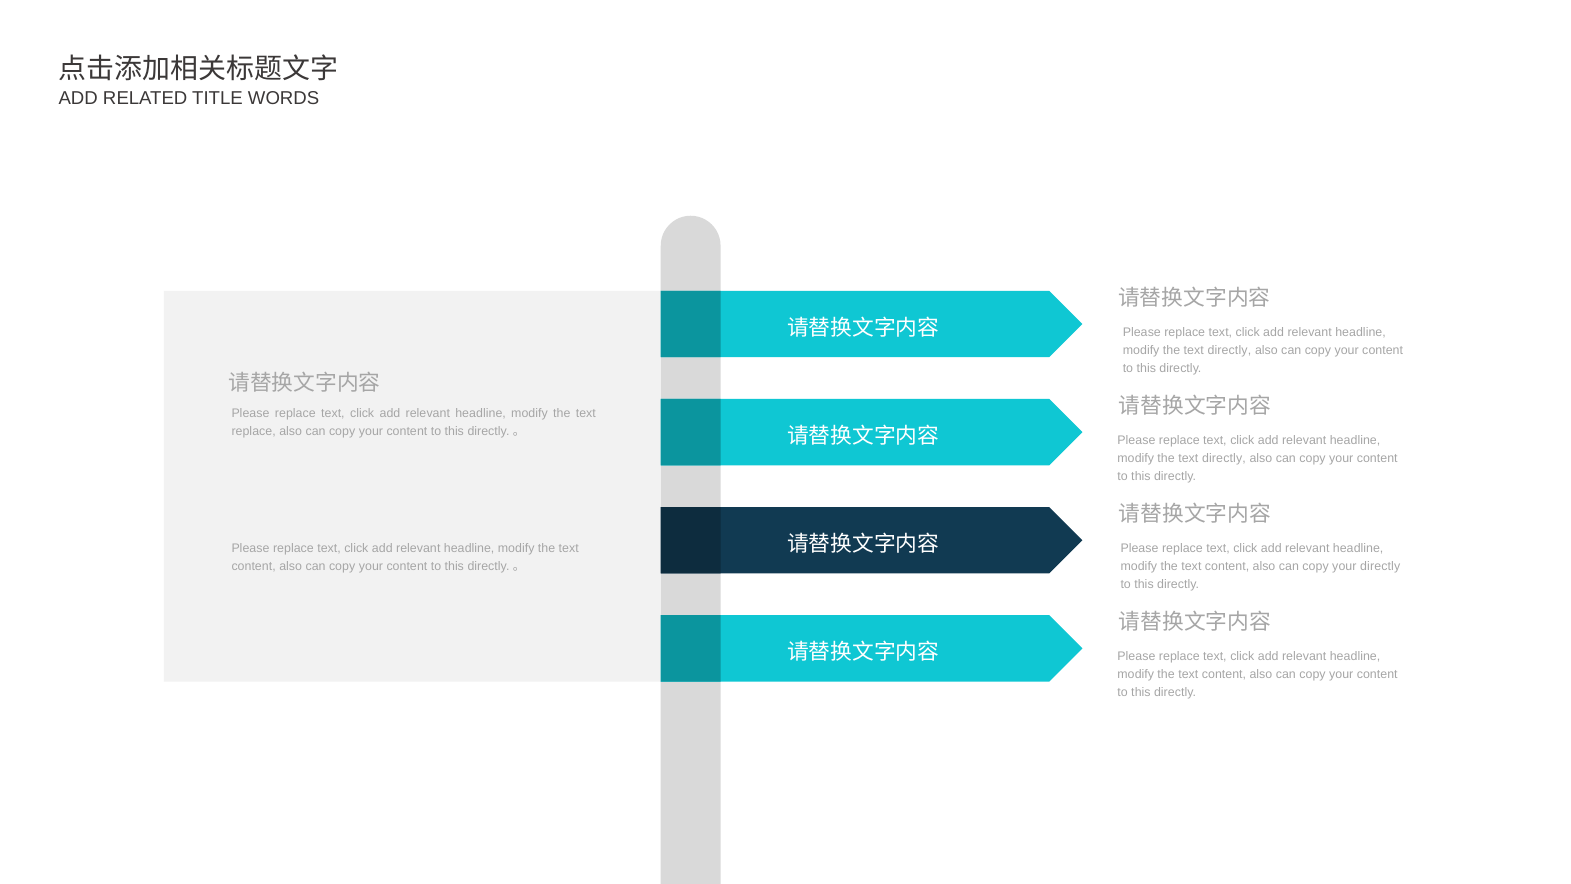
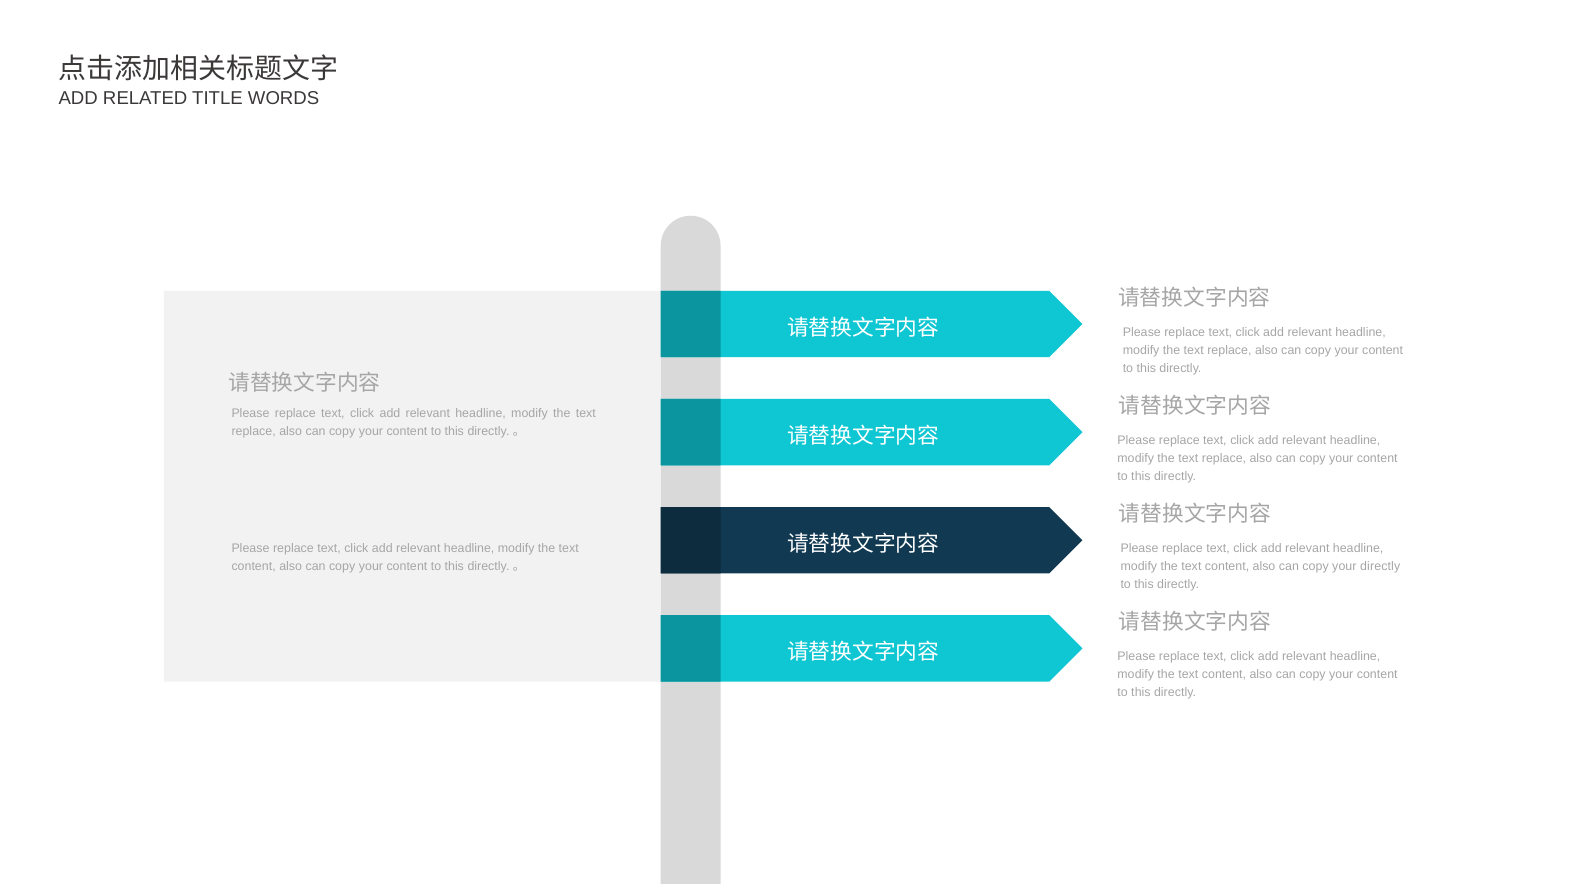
directly: directly -> replace (1229, 350)
directly: directly -> replace (1224, 458)
